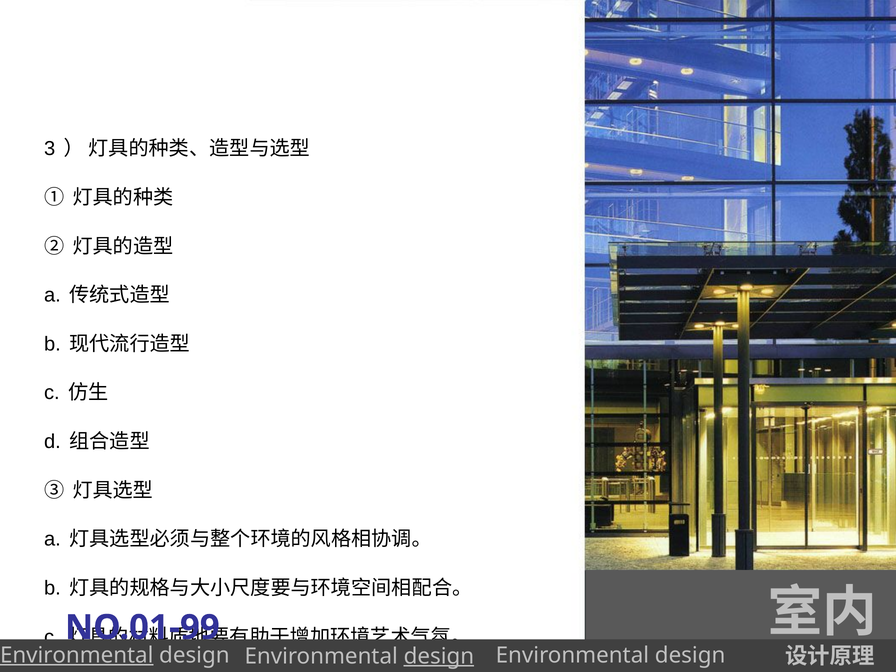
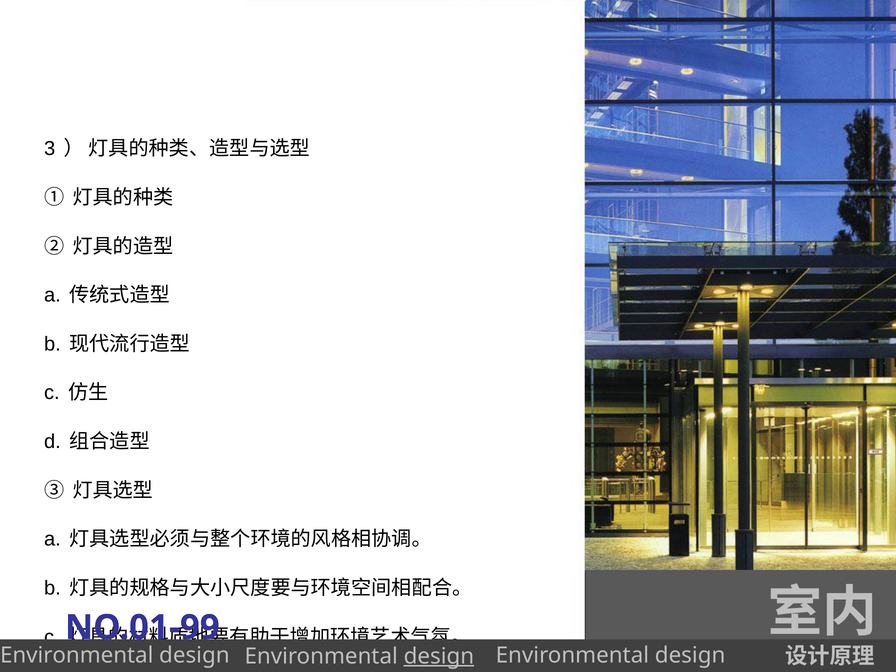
Environmental underline: present -> none (77, 655)
